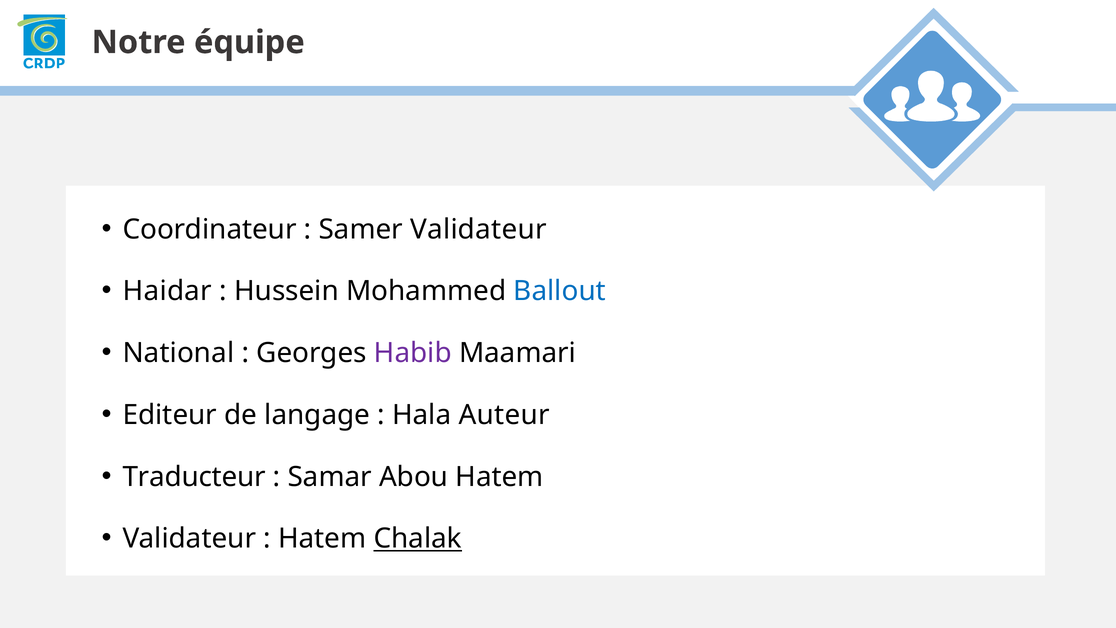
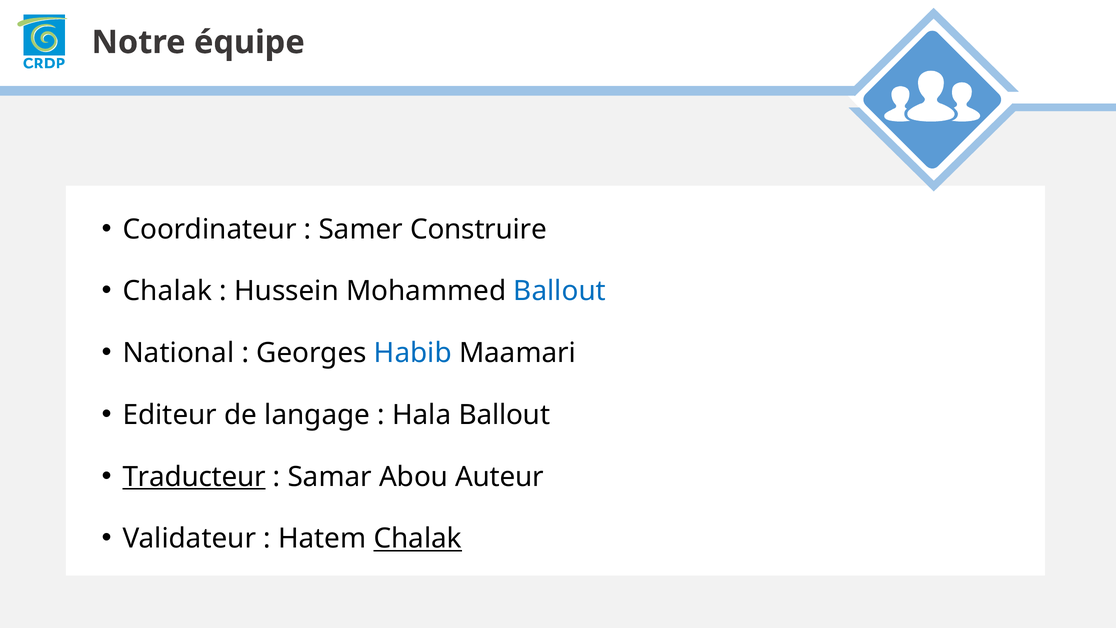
Samer Validateur: Validateur -> Construire (479, 229)
Haidar: Haidar -> Chalak (167, 291)
Habib colour: purple -> blue (413, 353)
Hala Auteur: Auteur -> Ballout (504, 415)
Traducteur underline: none -> present (194, 477)
Abou Hatem: Hatem -> Auteur (499, 477)
